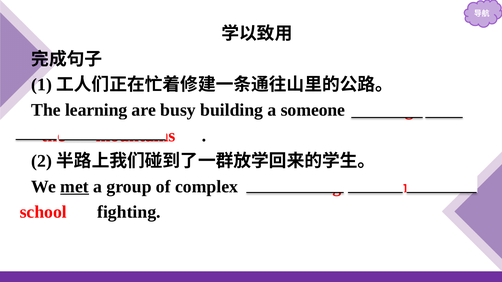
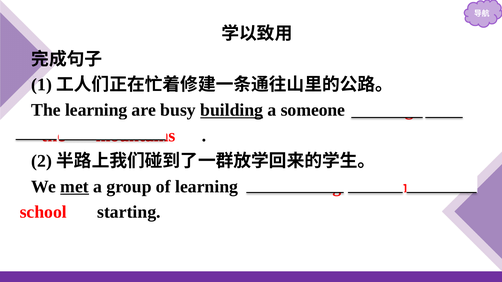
building underline: none -> present (232, 110)
of complex: complex -> learning (207, 187)
fighting: fighting -> starting (129, 212)
